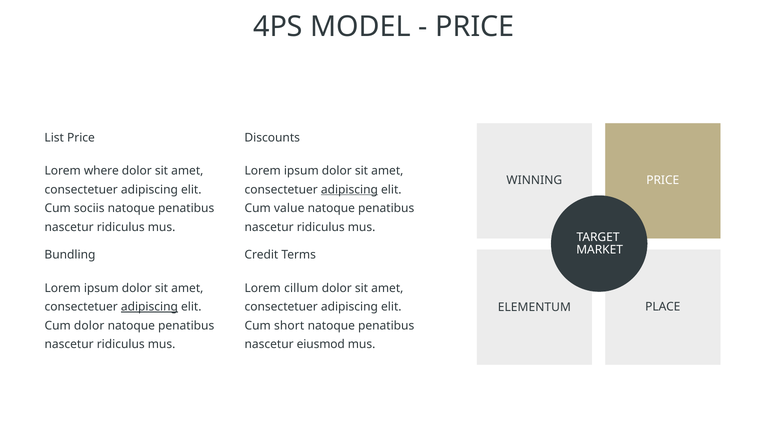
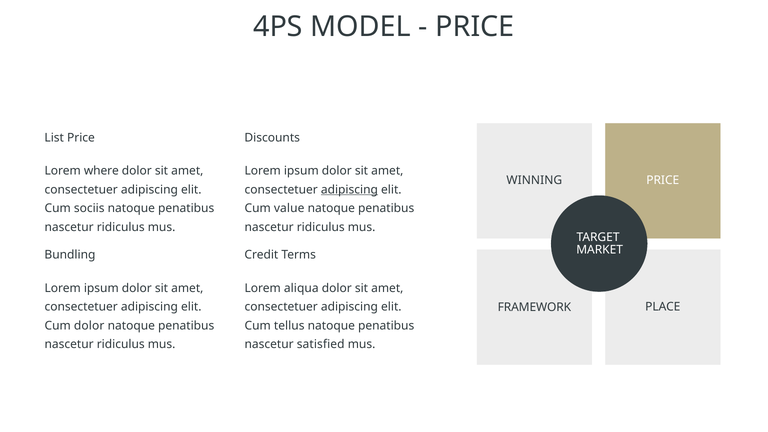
cillum: cillum -> aliqua (301, 288)
adipiscing underline: present -> none (149, 307)
ELEMENTUM: ELEMENTUM -> FRAMEWORK (534, 307)
short: short -> tellus (289, 326)
eiusmod: eiusmod -> satisfied (321, 344)
